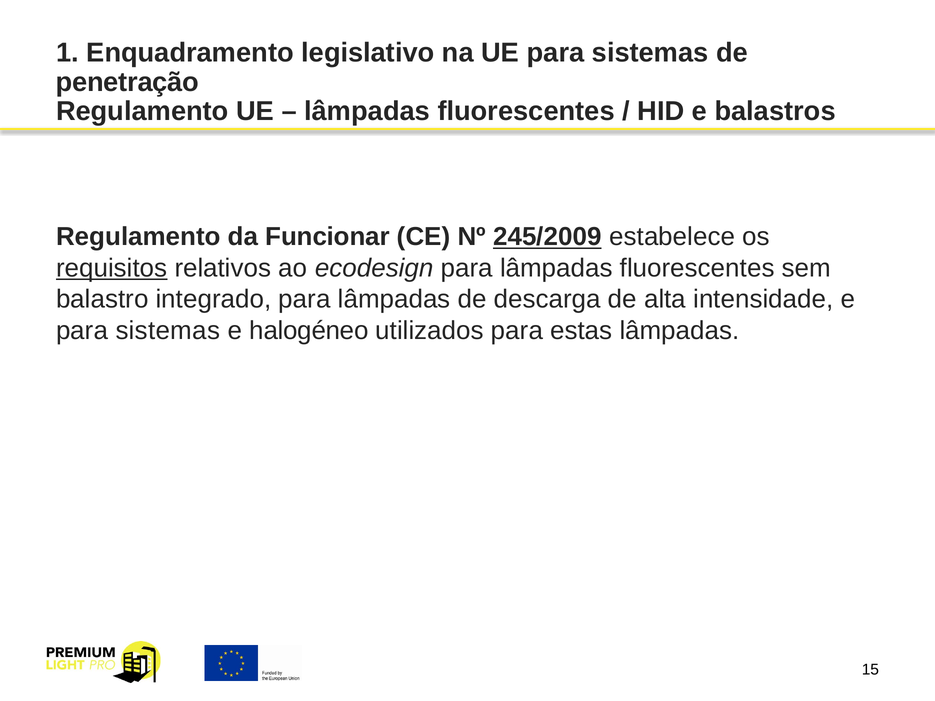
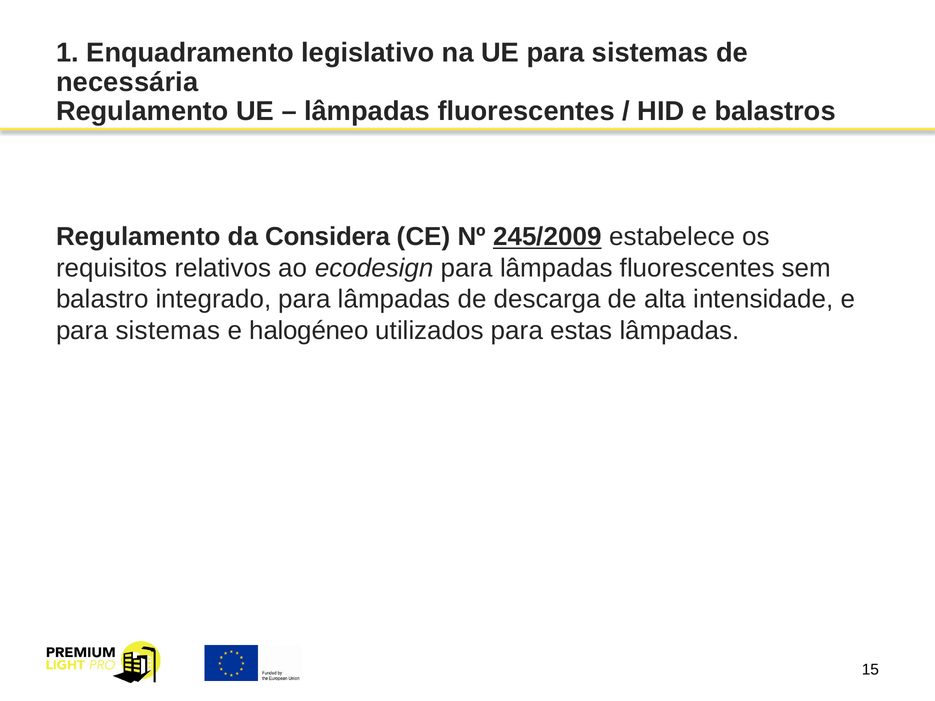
penetração: penetração -> necessária (127, 82)
Funcionar: Funcionar -> Considera (328, 237)
requisitos underline: present -> none (112, 268)
